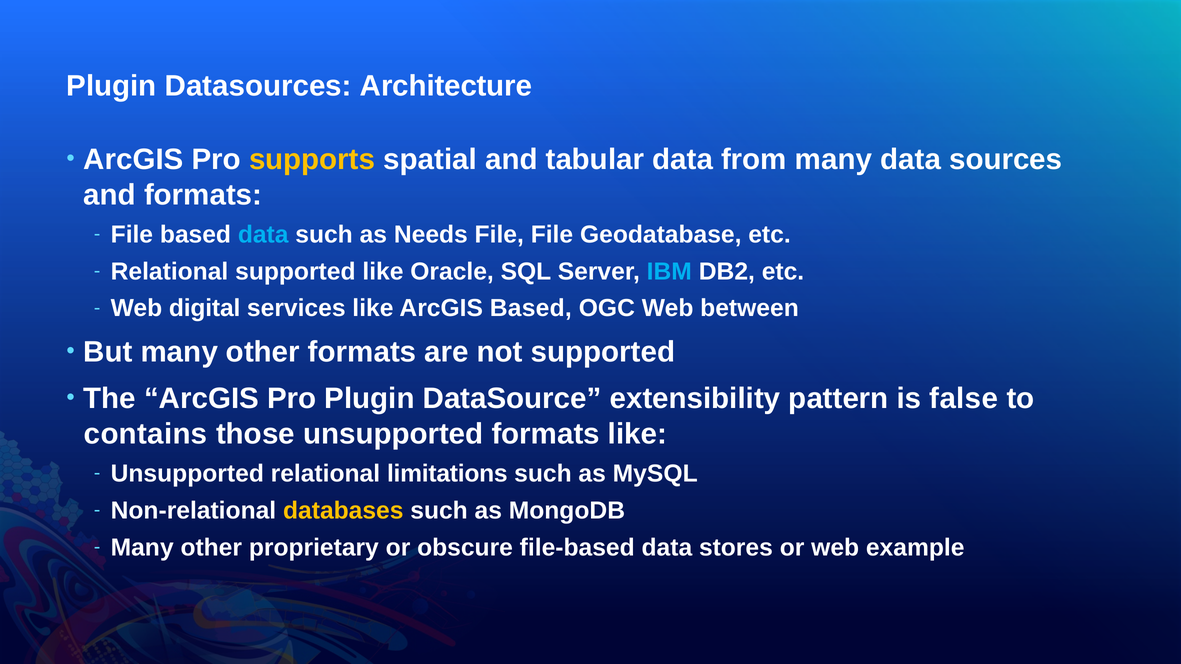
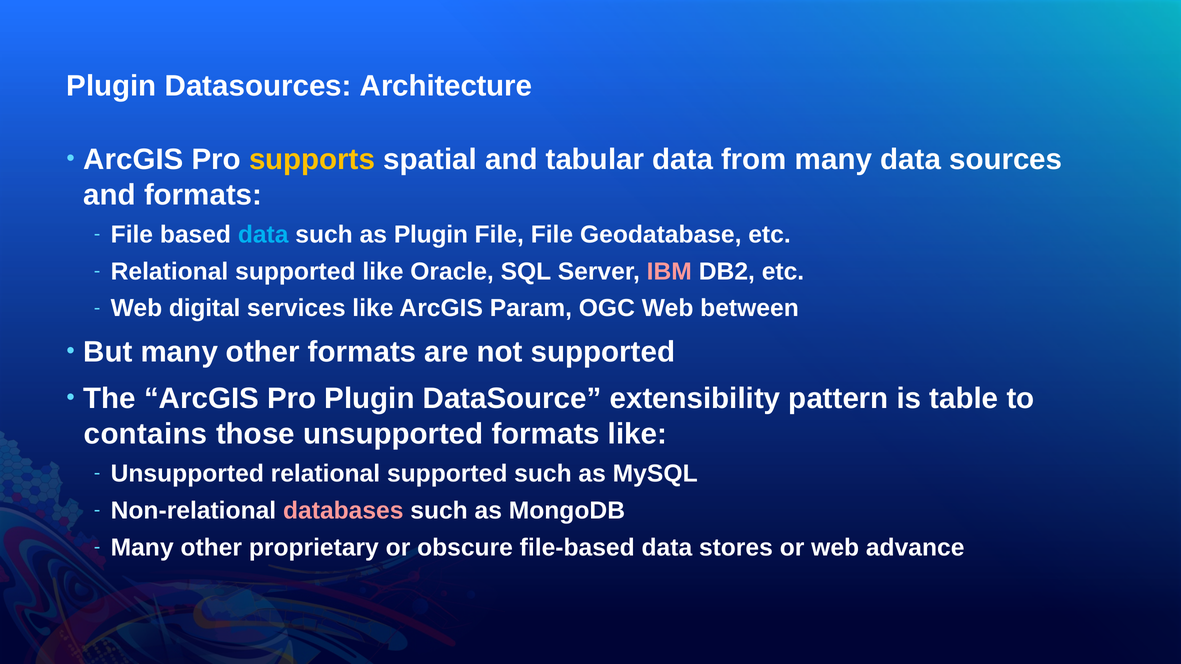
as Needs: Needs -> Plugin (431, 235)
IBM colour: light blue -> pink (669, 272)
ArcGIS Based: Based -> Param (531, 308)
false: false -> table (964, 399)
Unsupported relational limitations: limitations -> supported (447, 474)
databases colour: yellow -> pink (343, 511)
example: example -> advance (915, 548)
